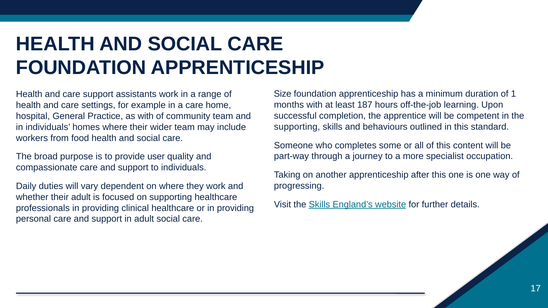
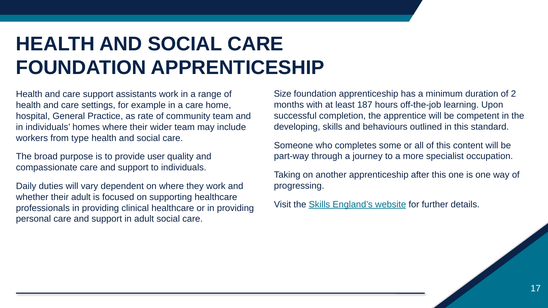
1: 1 -> 2 (513, 94)
as with: with -> rate (146, 116)
supporting: supporting -> developing (297, 127)
food: food -> type (80, 138)
